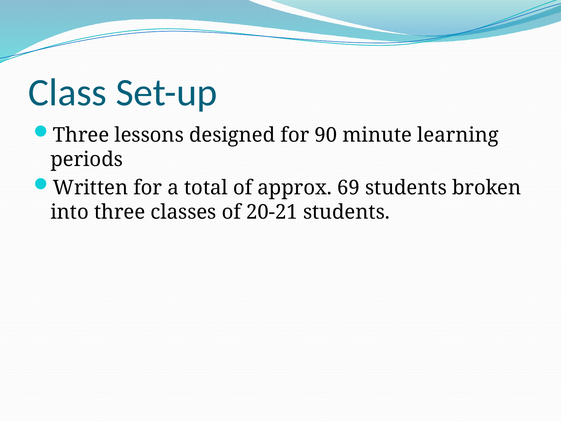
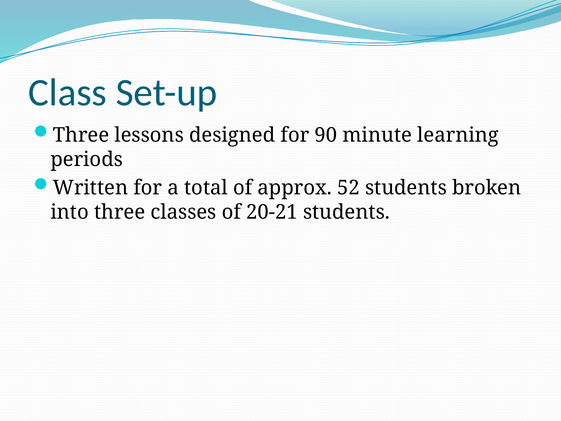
69: 69 -> 52 (348, 188)
